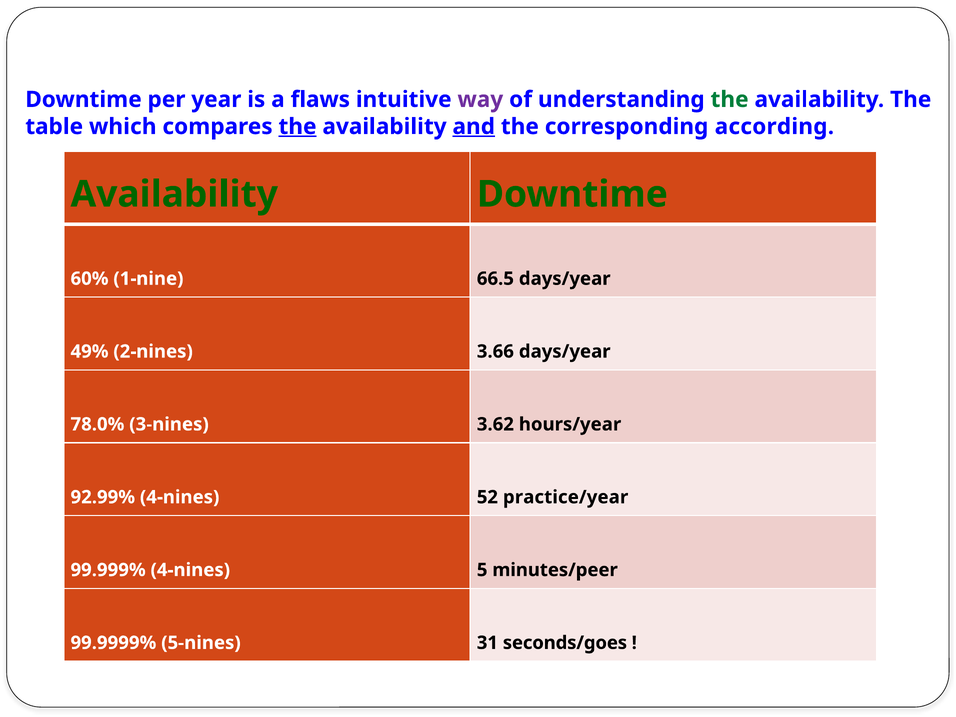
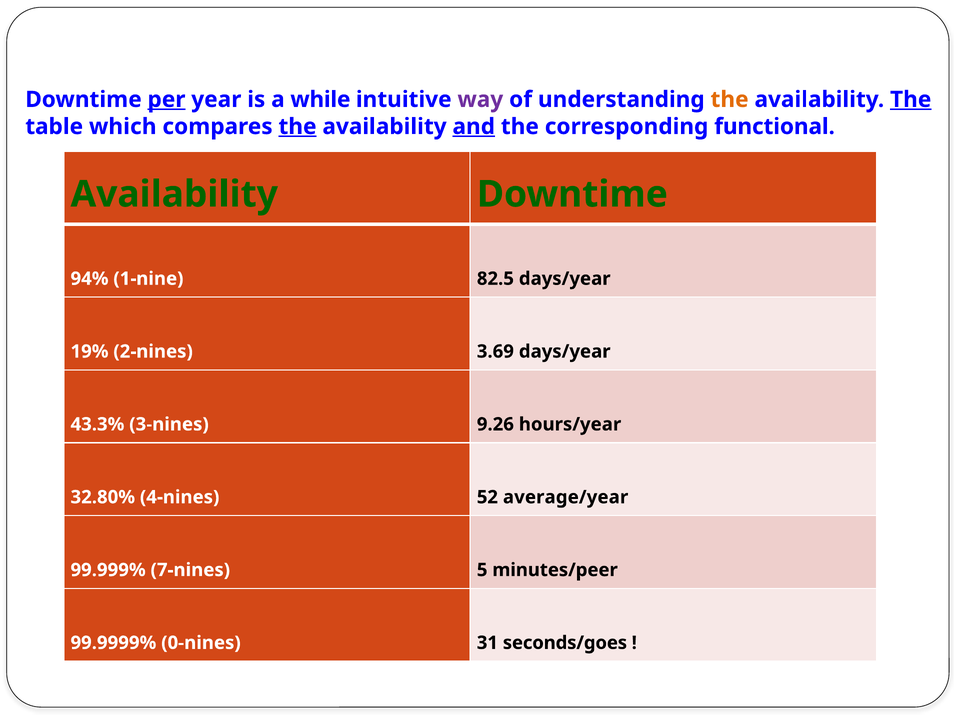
per underline: none -> present (166, 100)
flaws: flaws -> while (320, 100)
the colour: green -> orange (730, 100)
The underline: none -> present (911, 100)
according: according -> functional (775, 127)
60%: 60% -> 94% (90, 279)
66.5: 66.5 -> 82.5 (495, 279)
49%: 49% -> 19% (90, 351)
3.66: 3.66 -> 3.69 (495, 351)
78.0%: 78.0% -> 43.3% (97, 424)
3.62: 3.62 -> 9.26 (495, 424)
92.99%: 92.99% -> 32.80% (103, 497)
practice/year: practice/year -> average/year (566, 497)
99.999% 4-nines: 4-nines -> 7-nines (190, 570)
5-nines: 5-nines -> 0-nines (201, 643)
